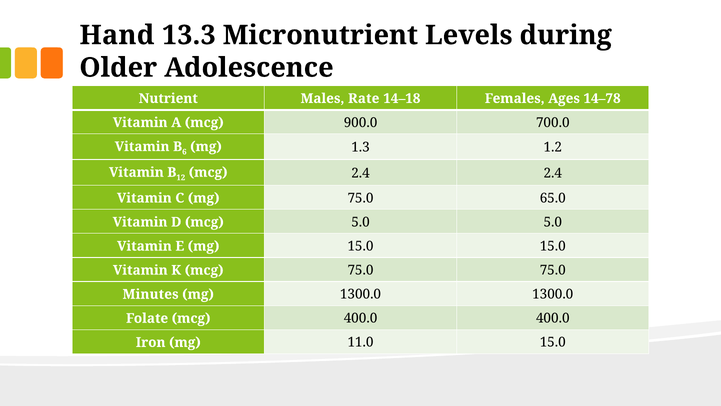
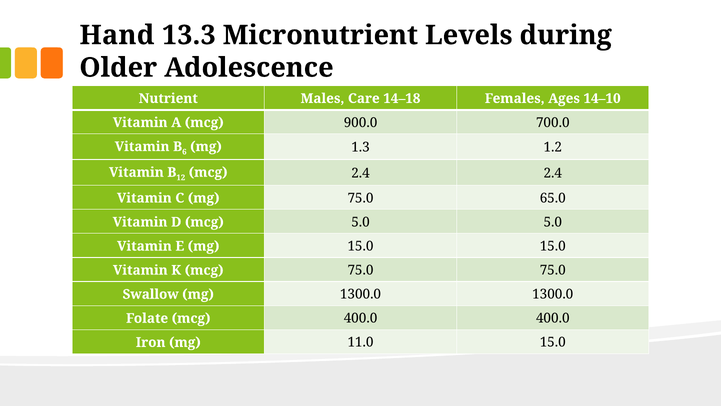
Rate: Rate -> Care (364, 98)
14–78: 14–78 -> 14–10 (602, 98)
Minutes: Minutes -> Swallow (151, 294)
